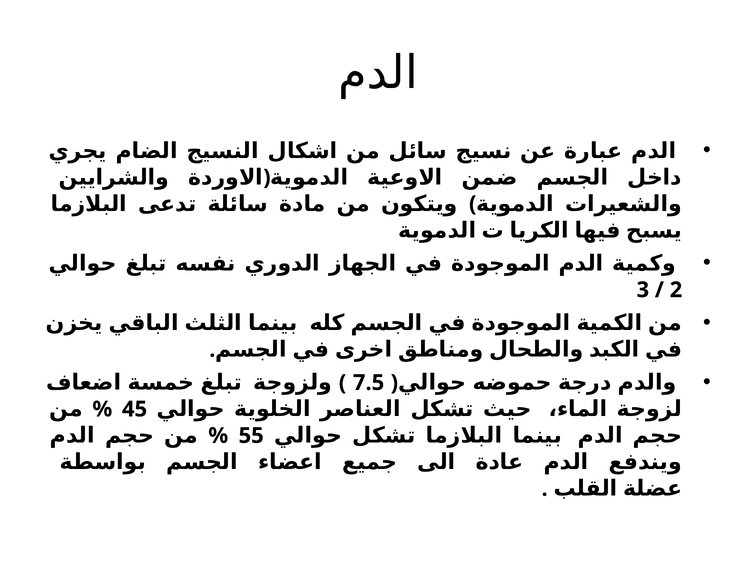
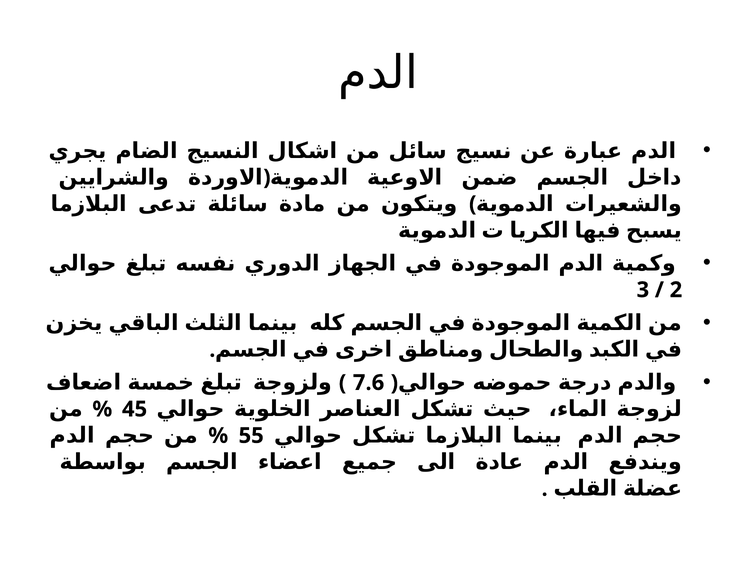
7.5: 7.5 -> 7.6 (369, 383)
